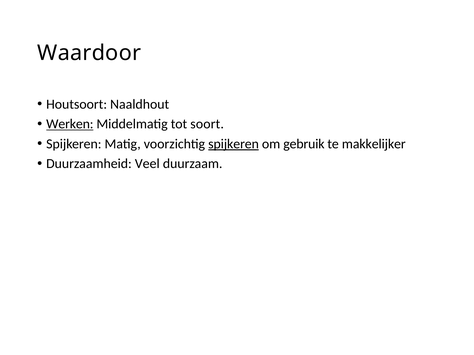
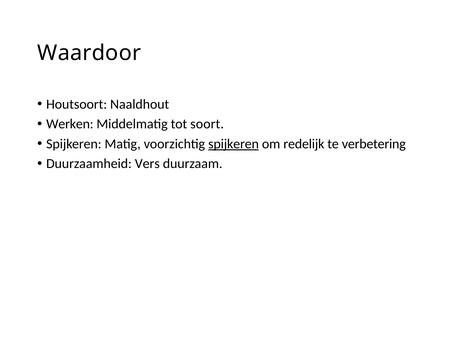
Werken underline: present -> none (70, 124)
gebruik: gebruik -> redelijk (304, 144)
makkelijker: makkelijker -> verbetering (374, 144)
Veel: Veel -> Vers (147, 164)
